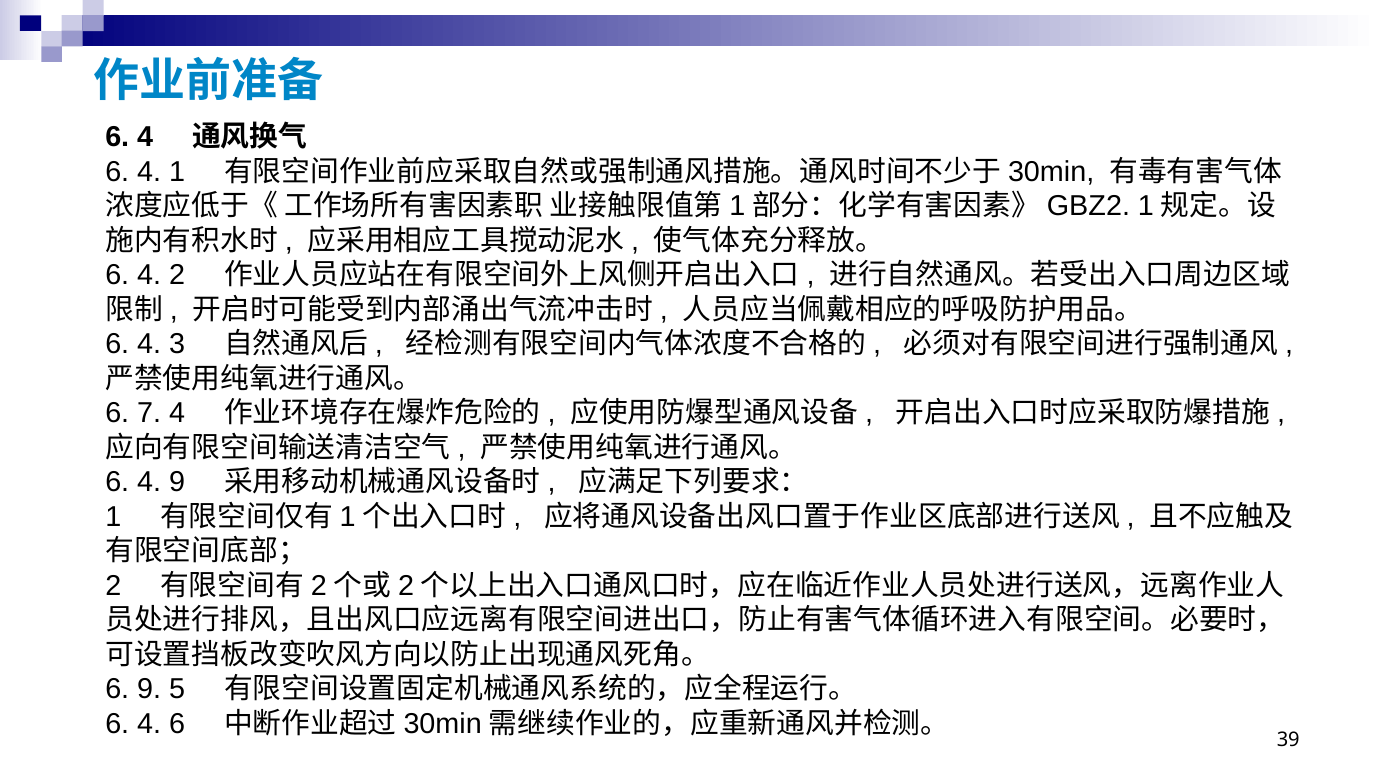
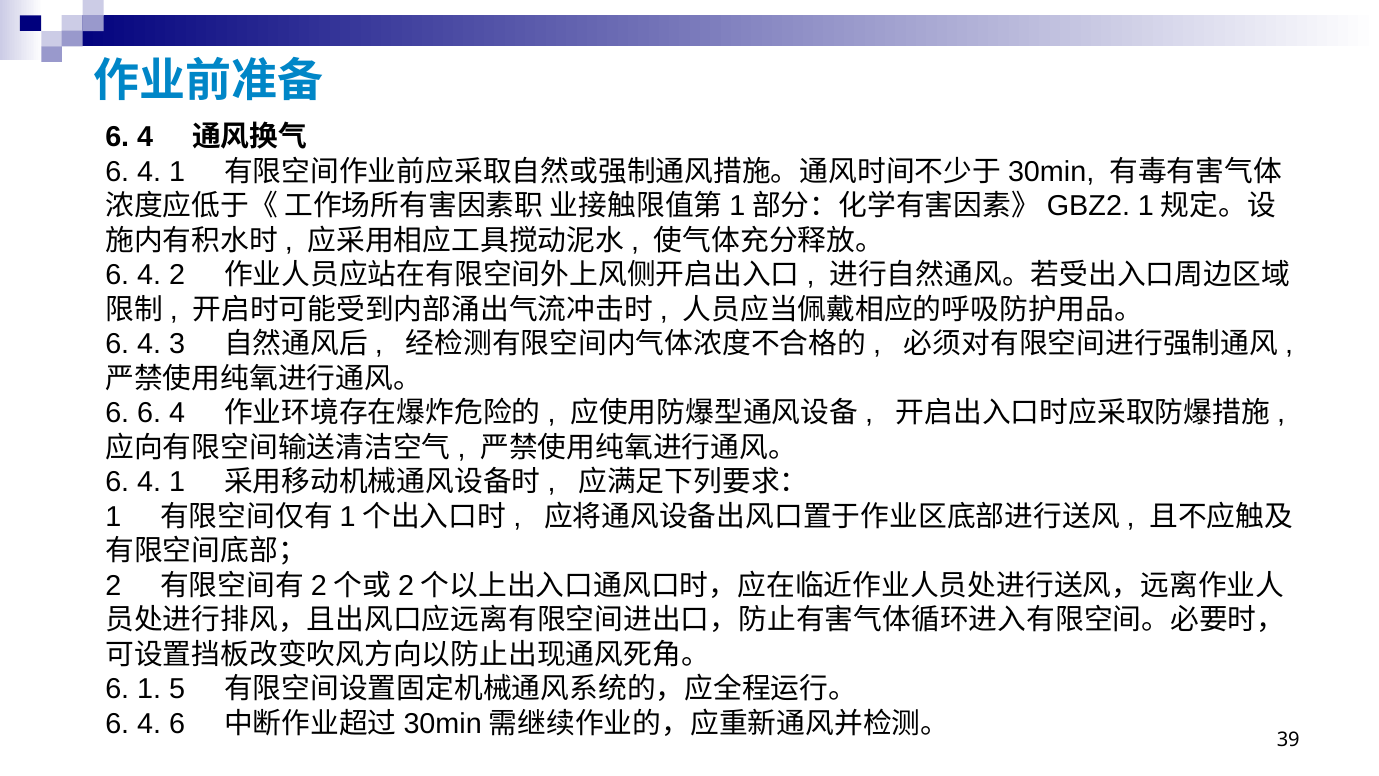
6 7: 7 -> 6 (149, 413)
9: 9 -> 1 (177, 482)
6 9: 9 -> 1 (149, 689)
